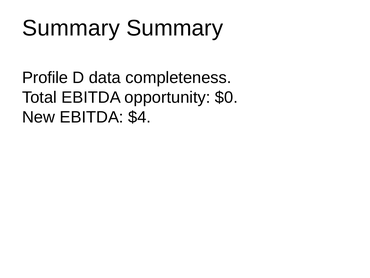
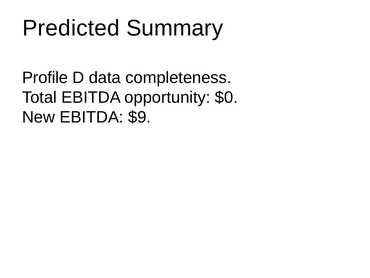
Summary: Summary -> Predicted (71, 28)
$4: $4 -> $9 (140, 117)
